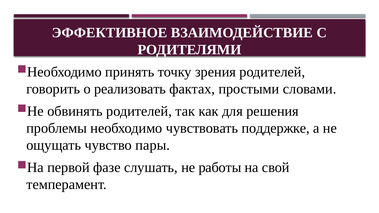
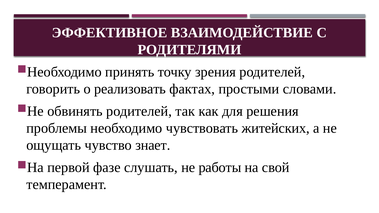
поддержке: поддержке -> житейских (276, 128)
пары: пары -> знает (153, 145)
